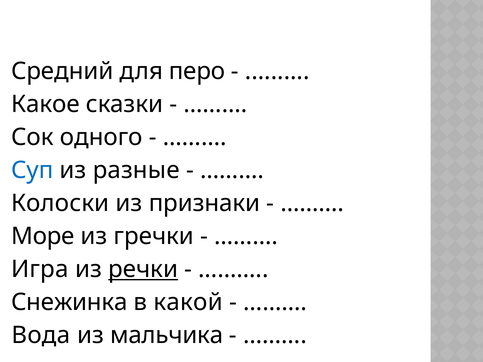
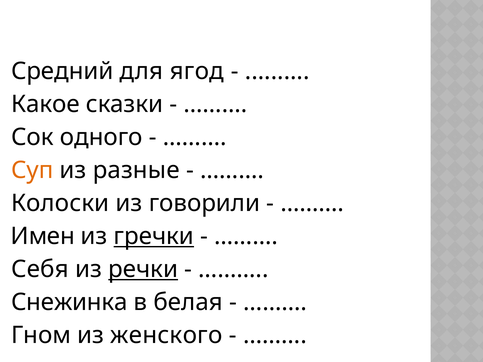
перо: перо -> ягод (197, 71)
Суп colour: blue -> orange (32, 170)
признаки: признаки -> говорили (204, 203)
Море: Море -> Имен (43, 236)
гречки underline: none -> present (154, 236)
Игра: Игра -> Себя (40, 269)
какой: какой -> белая (188, 302)
Вода: Вода -> Гном (41, 335)
мальчика: мальчика -> женского (166, 335)
